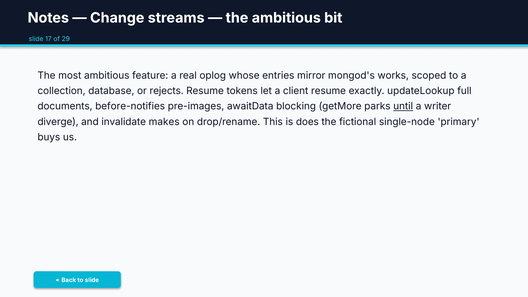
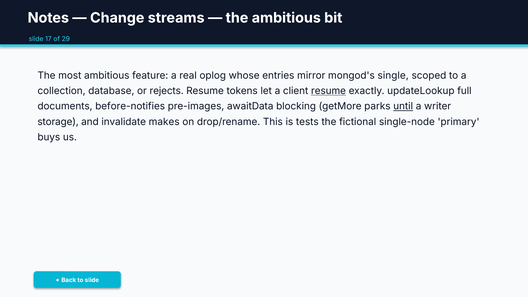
works: works -> single (393, 75)
resume underline: none -> present (328, 91)
diverge: diverge -> storage (58, 122)
does: does -> tests (307, 122)
